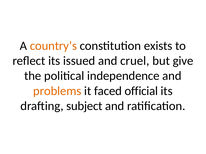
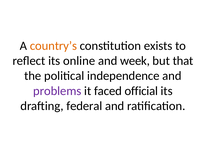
issued: issued -> online (79, 61)
cruel: cruel -> week (135, 61)
give: give -> that (183, 61)
problems colour: orange -> purple (57, 91)
subject: subject -> federal (84, 106)
